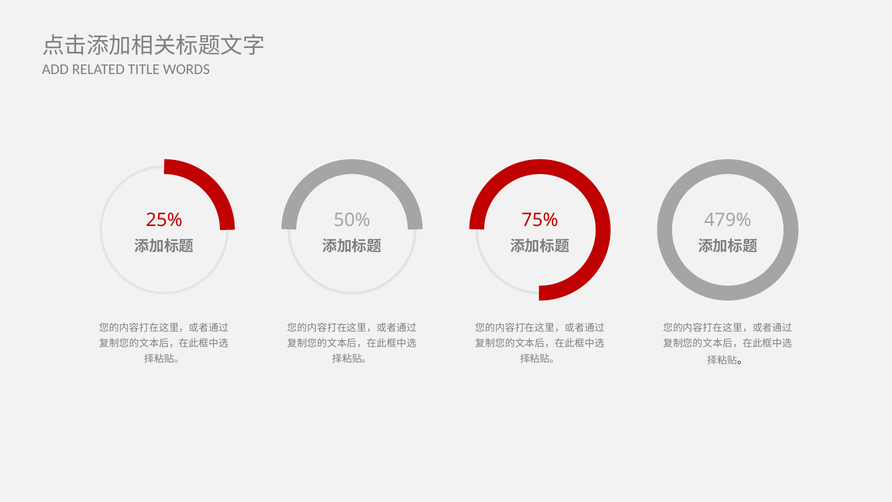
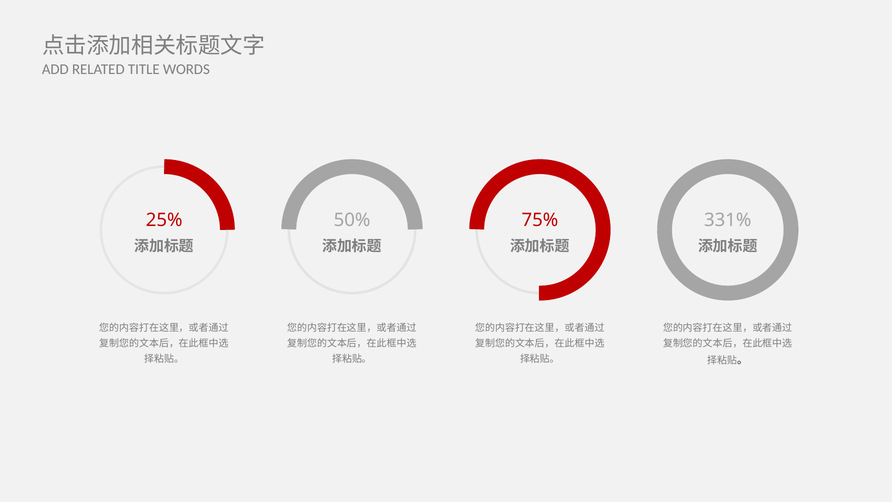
479%: 479% -> 331% (728, 220)
